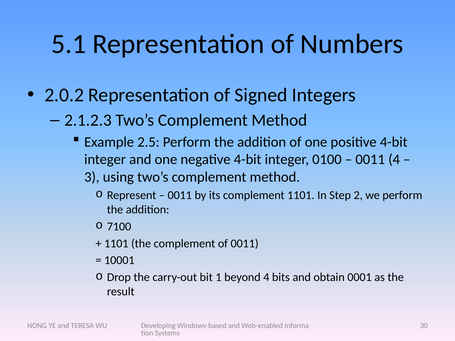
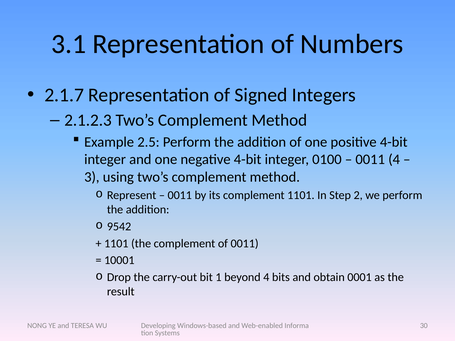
5.1: 5.1 -> 3.1 (69, 44)
2.0.2: 2.0.2 -> 2.1.7 (64, 95)
7100: 7100 -> 9542 (119, 227)
